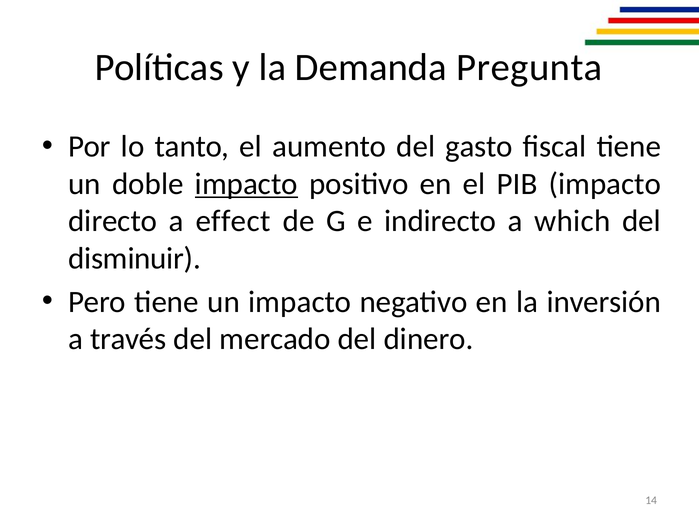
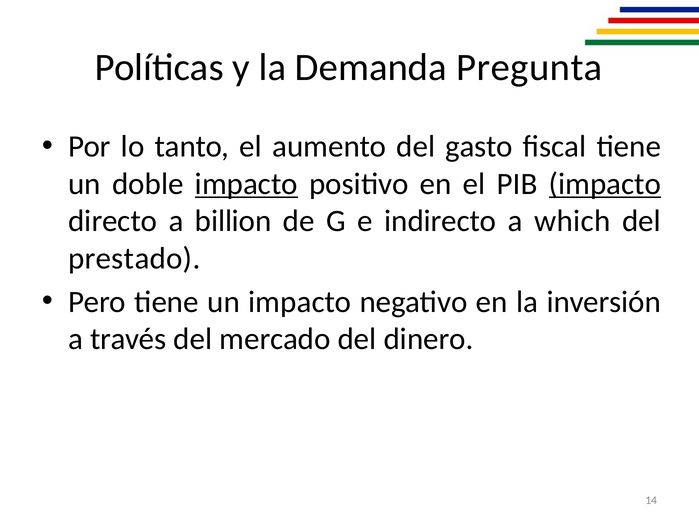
impacto underline: none -> present (605, 184)
effect: effect -> billion (233, 221)
disminuir: disminuir -> prestado (134, 259)
